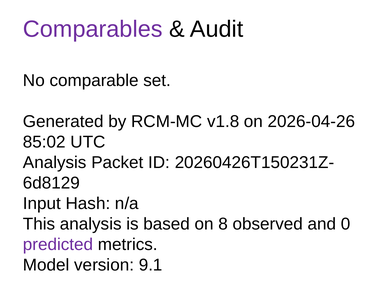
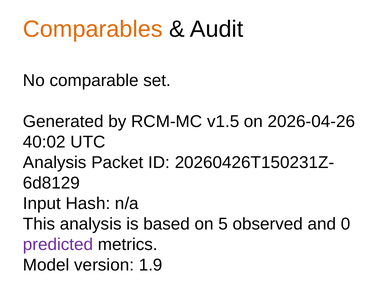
Comparables colour: purple -> orange (93, 29)
v1.8: v1.8 -> v1.5 (223, 121)
85:02: 85:02 -> 40:02 (44, 142)
8: 8 -> 5 (223, 224)
9.1: 9.1 -> 1.9 (151, 265)
